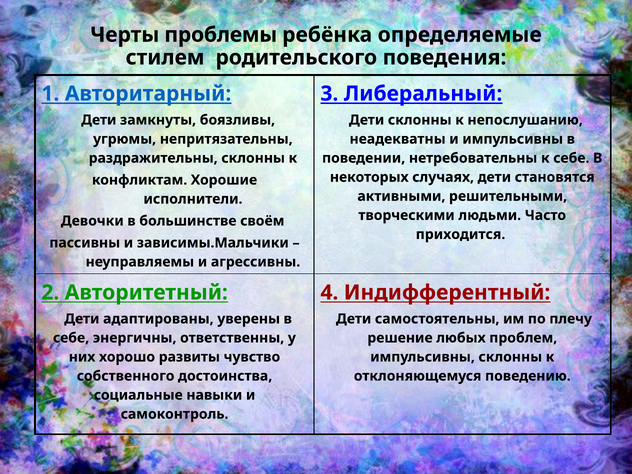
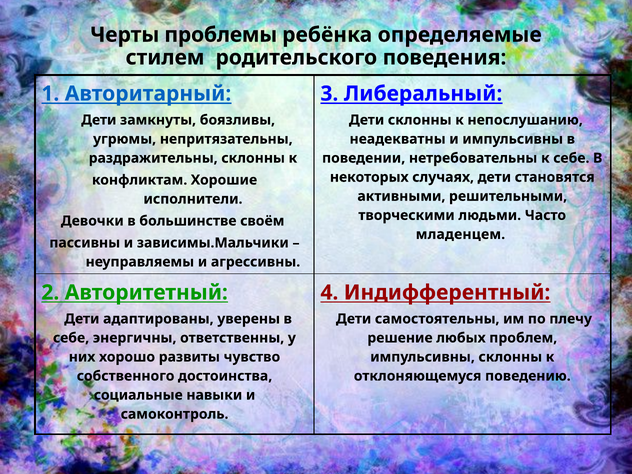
приходится: приходится -> младенцем (460, 234)
